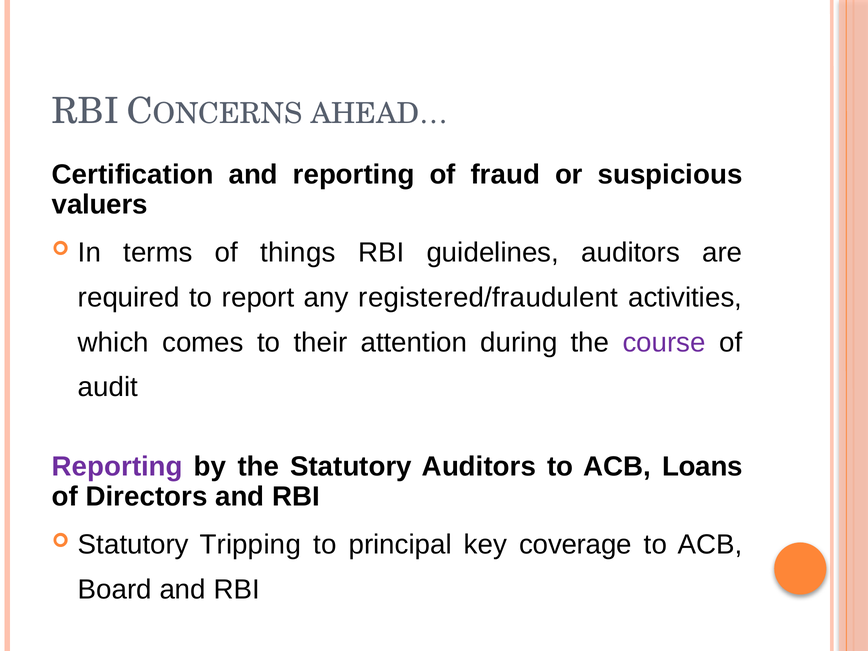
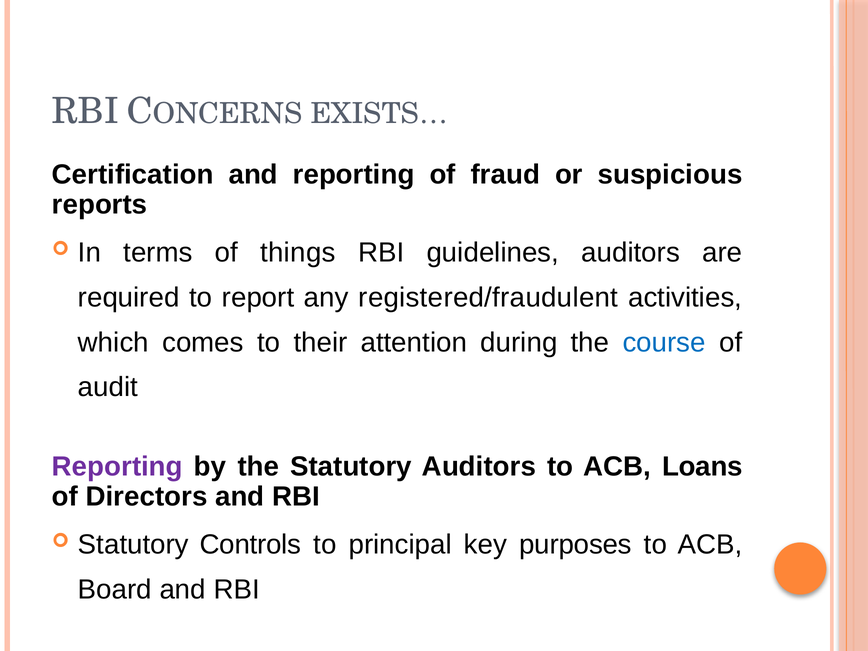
AHEAD…: AHEAD… -> EXISTS… (379, 113)
valuers: valuers -> reports (100, 205)
course colour: purple -> blue (664, 342)
Tripping: Tripping -> Controls (250, 545)
coverage: coverage -> purposes (575, 545)
